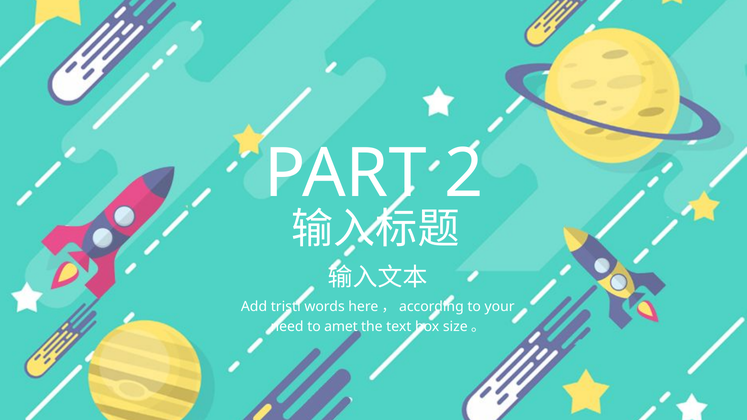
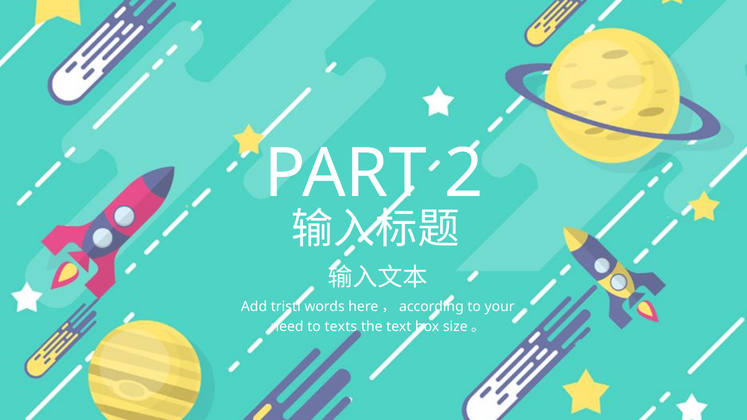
amet: amet -> texts (341, 327)
